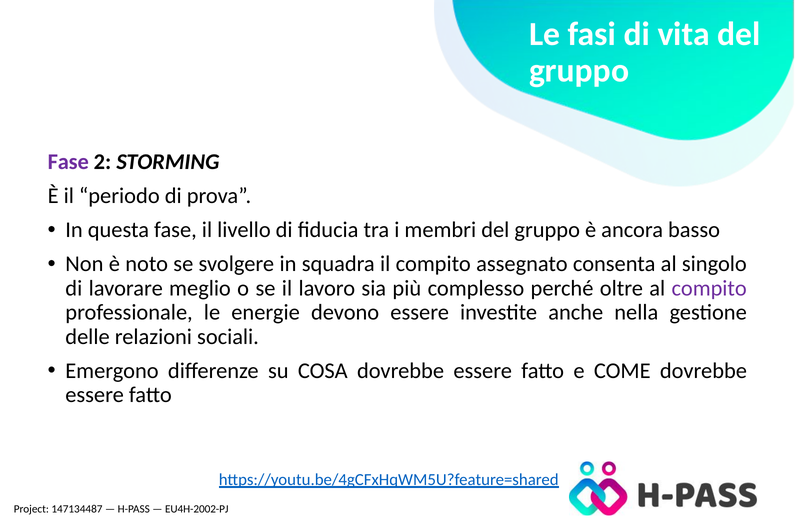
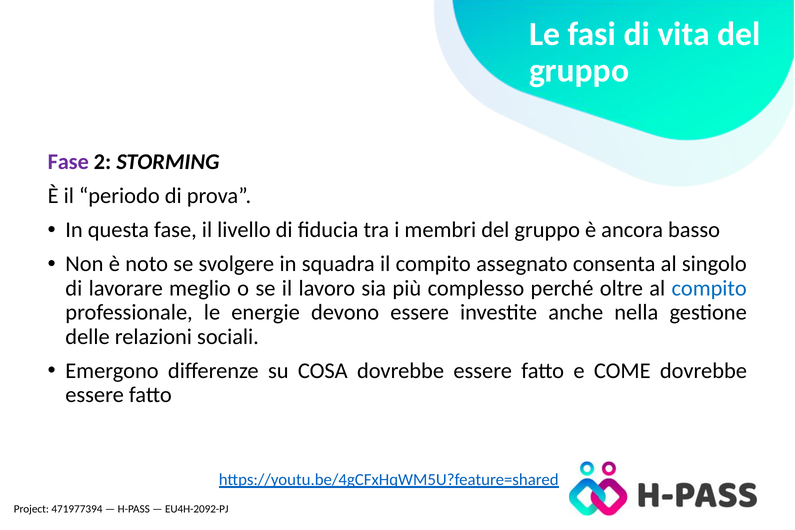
compito colour: purple -> blue (709, 288)
147134487: 147134487 -> 471977394 (77, 509)
EU4H-2002-PJ: EU4H-2002-PJ -> EU4H-2092-PJ (197, 509)
